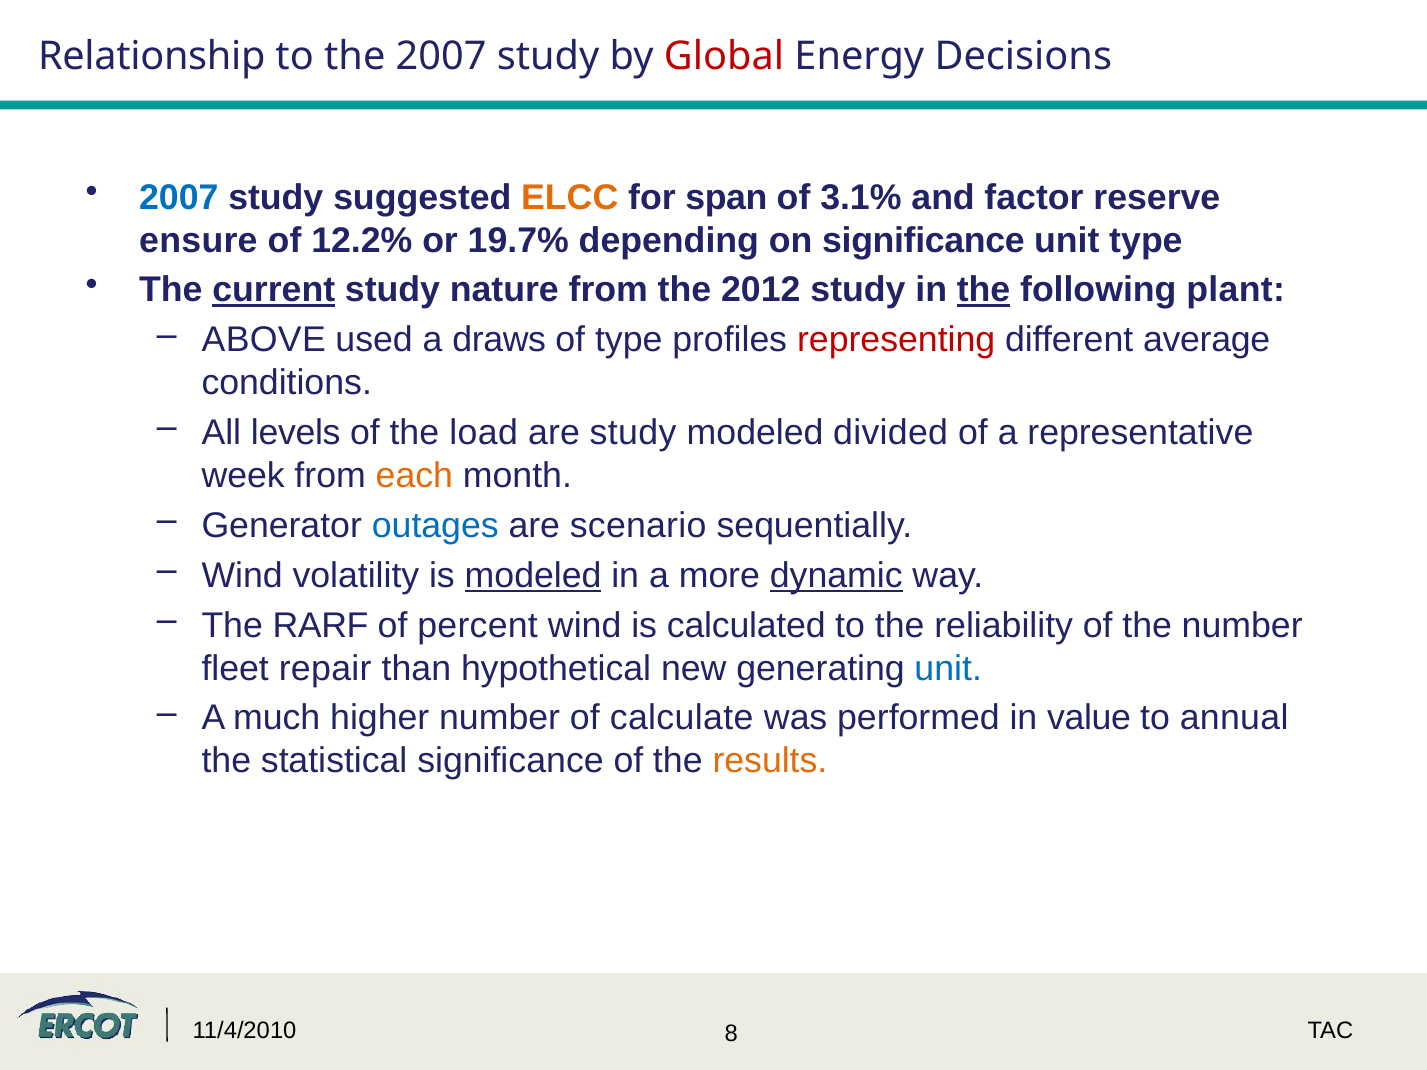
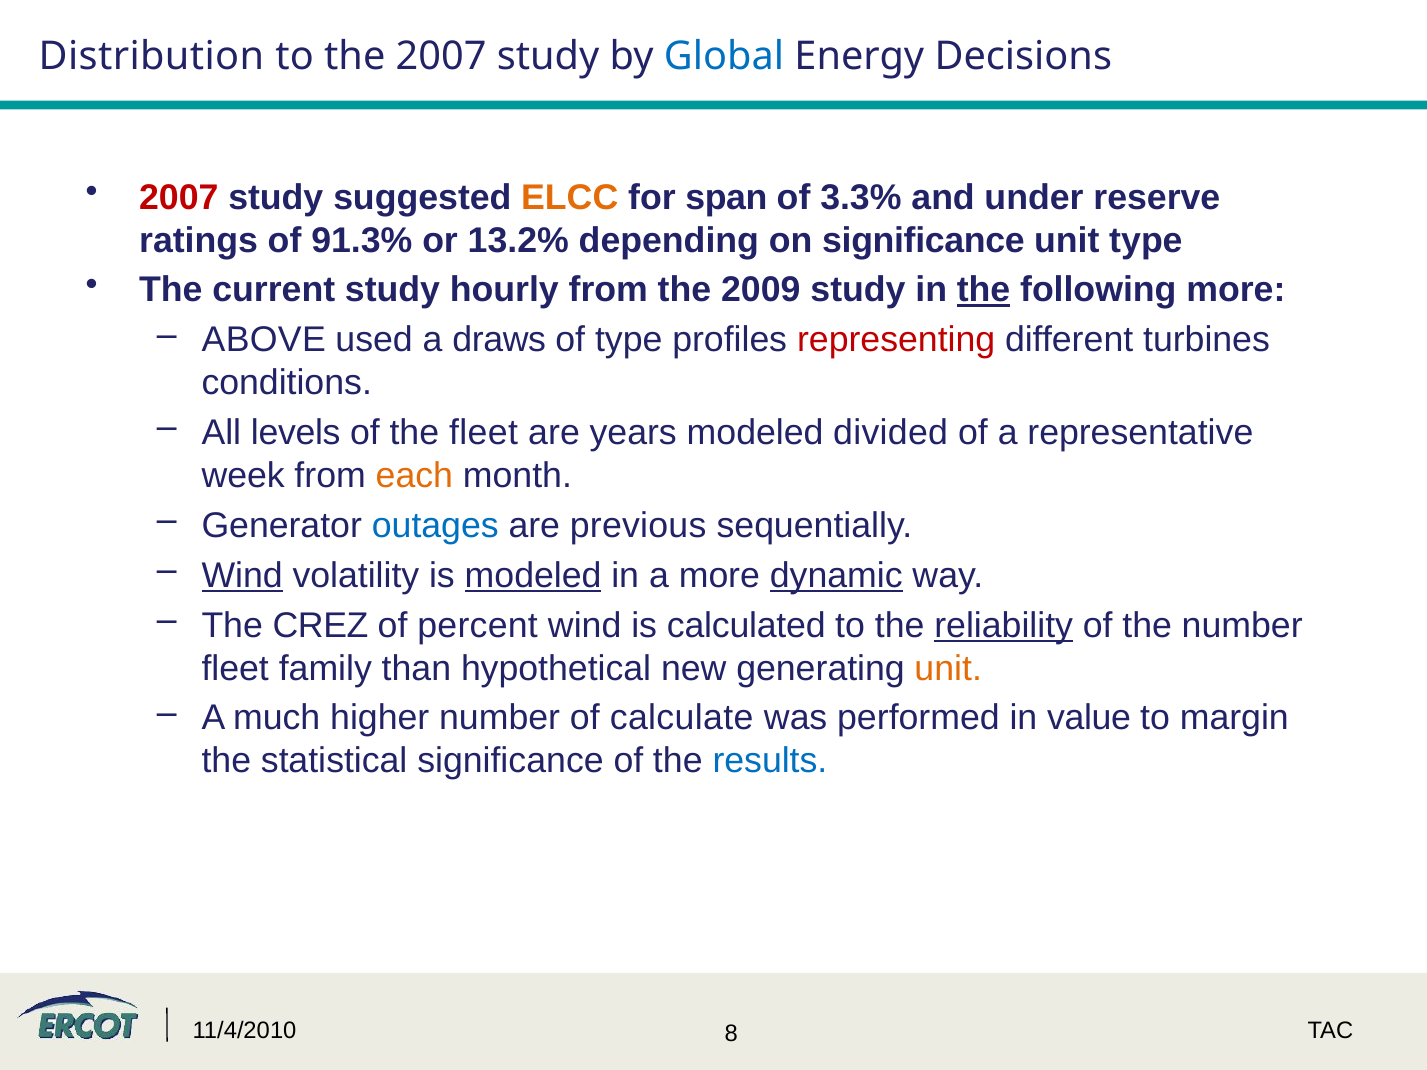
Relationship: Relationship -> Distribution (151, 56)
Global colour: red -> blue (724, 56)
2007 colour: blue -> red (179, 198)
3.1%: 3.1% -> 3.3% (861, 198)
factor: factor -> under (1034, 198)
ensure: ensure -> ratings (199, 240)
12.2%: 12.2% -> 91.3% (362, 240)
19.7%: 19.7% -> 13.2% (518, 240)
current underline: present -> none (274, 290)
nature: nature -> hourly (504, 290)
2012: 2012 -> 2009 (761, 290)
following plant: plant -> more (1236, 290)
average: average -> turbines (1207, 340)
the load: load -> fleet (484, 433)
are study: study -> years (633, 433)
scenario: scenario -> previous (638, 526)
Wind underline: none -> present (242, 576)
RARF: RARF -> CREZ (321, 626)
reliability underline: none -> present (1004, 626)
repair: repair -> family (325, 668)
unit colour: blue -> orange (948, 668)
annual: annual -> margin (1234, 718)
results colour: orange -> blue (770, 761)
